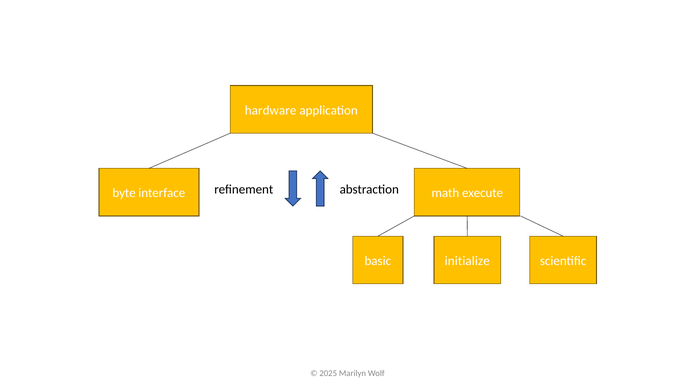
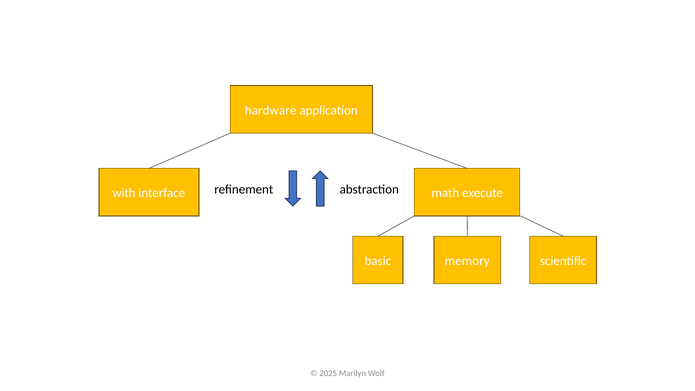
byte: byte -> with (124, 193)
initialize: initialize -> memory (467, 261)
